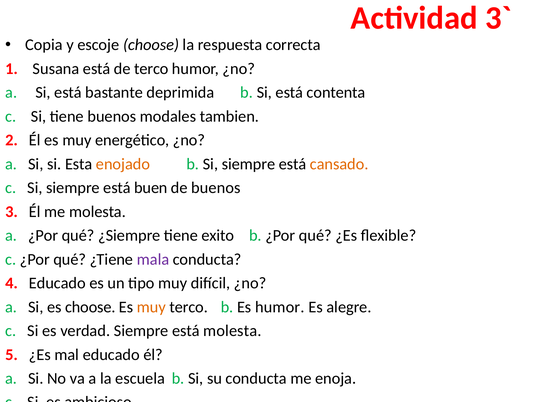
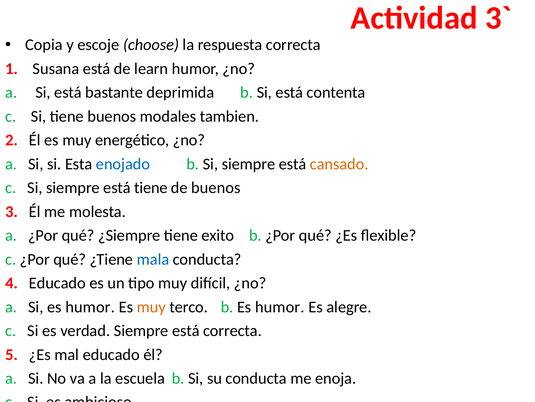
de terco: terco -> learn (151, 69)
enojado colour: orange -> blue (123, 164)
está buen: buen -> tiene (151, 187)
mala colour: purple -> blue (153, 259)
Si es choose: choose -> humor (90, 306)
está molesta: molesta -> correcta (232, 330)
